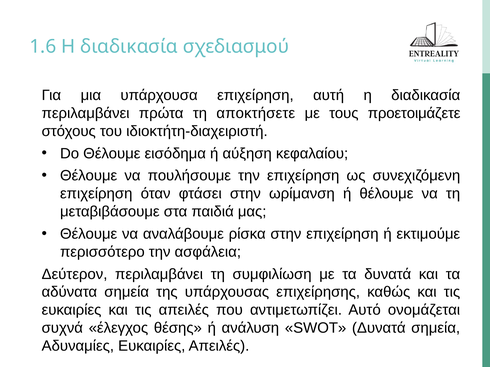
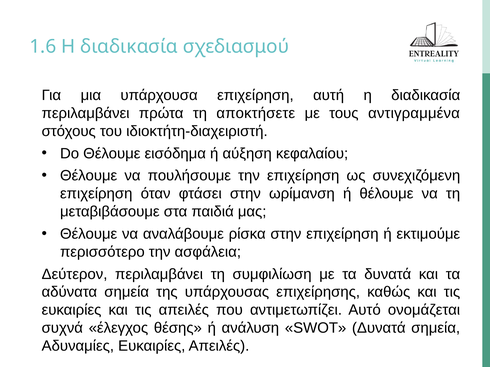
προετοιμάζετε: προετοιμάζετε -> αντιγραμμένα (414, 113)
